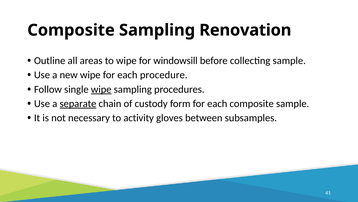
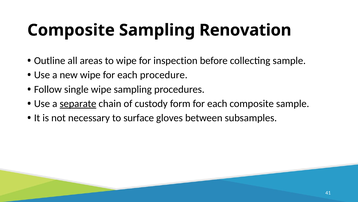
windowsill: windowsill -> inspection (175, 61)
wipe underline: present -> none (101, 89)
activity: activity -> surface (139, 118)
